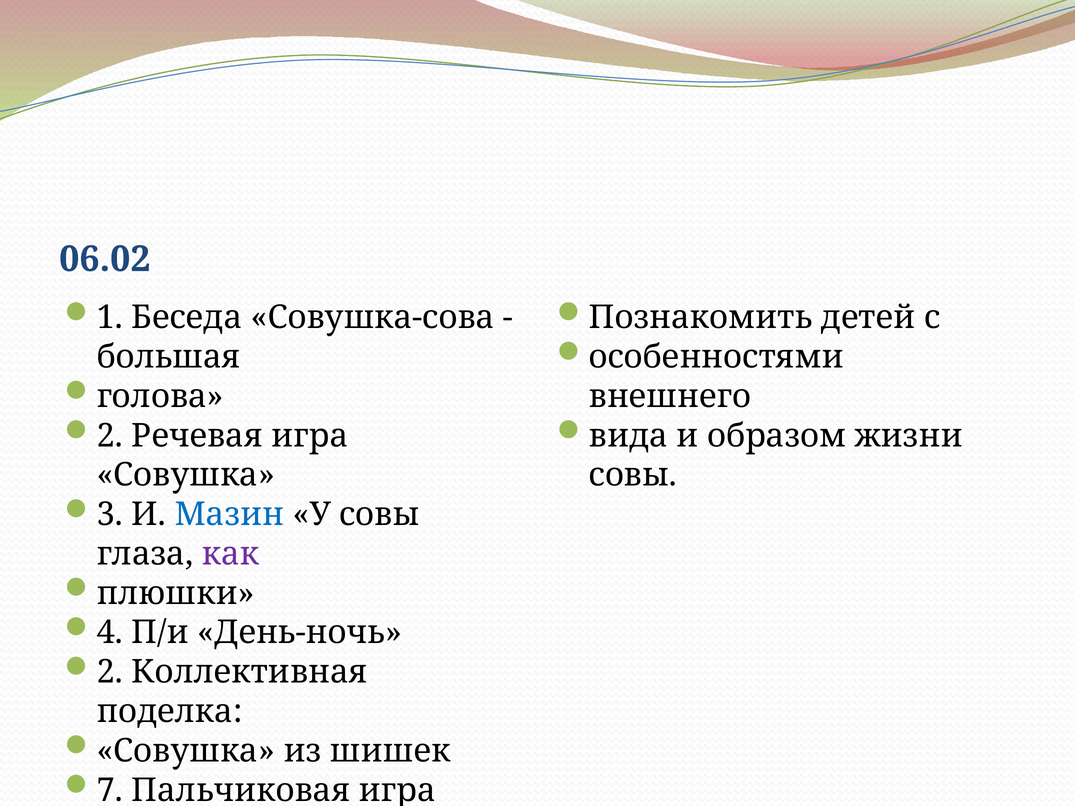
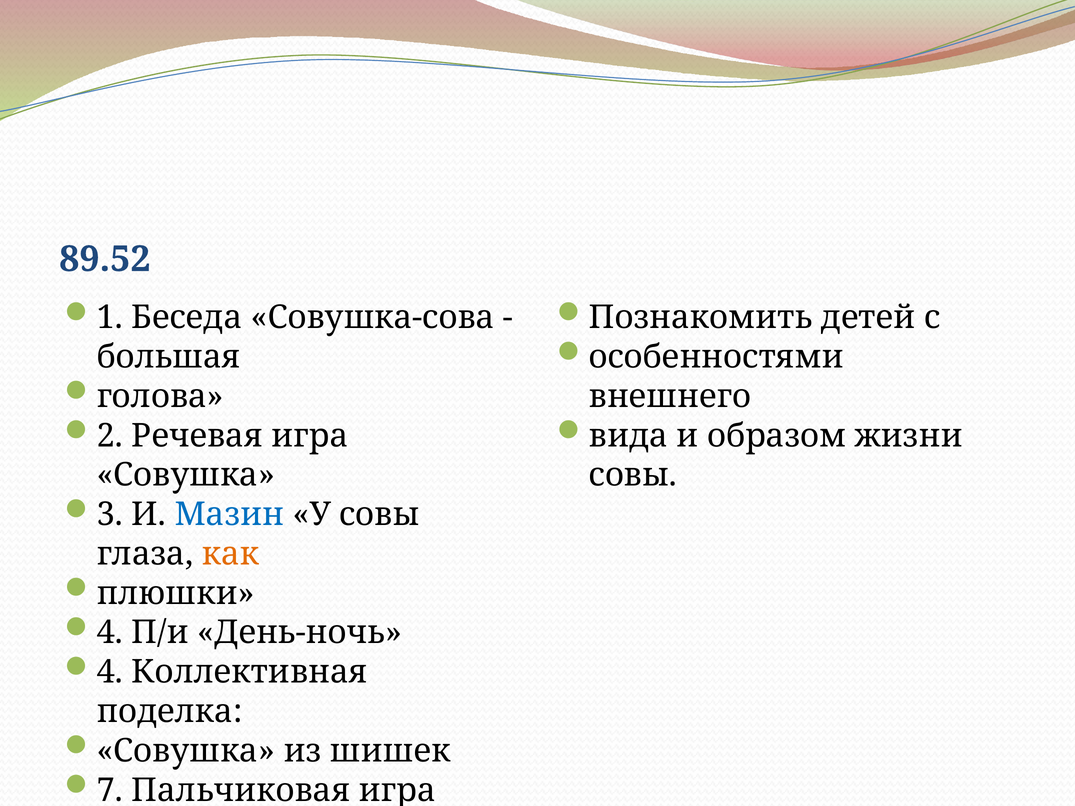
06.02: 06.02 -> 89.52 (105, 259)
как colour: purple -> orange (230, 554)
2: 2 -> 4 (110, 672)
